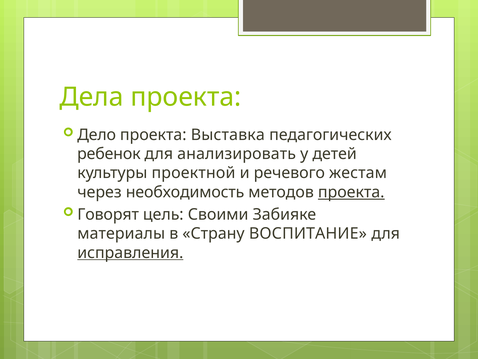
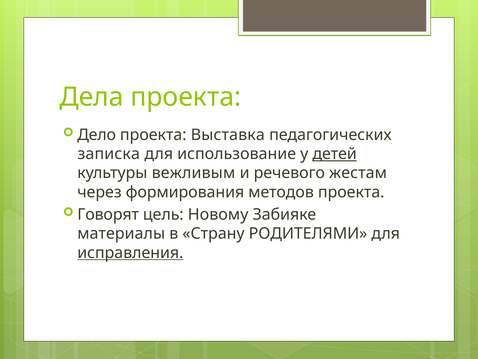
ребенок: ребенок -> записка (109, 154)
анализировать: анализировать -> использование (237, 154)
детей underline: none -> present (335, 154)
проектной: проектной -> вежливым (193, 173)
необходимость: необходимость -> формирования (185, 192)
проекта underline: present -> none (351, 192)
Своими: Своими -> Новому (218, 214)
ВОСПИТАНИЕ: ВОСПИТАНИЕ -> РОДИТЕЛЯМИ (308, 233)
